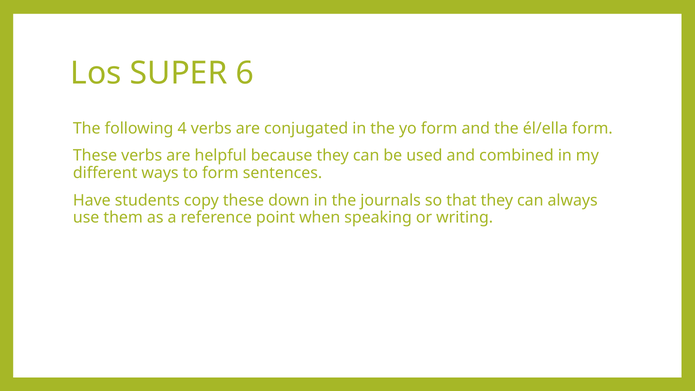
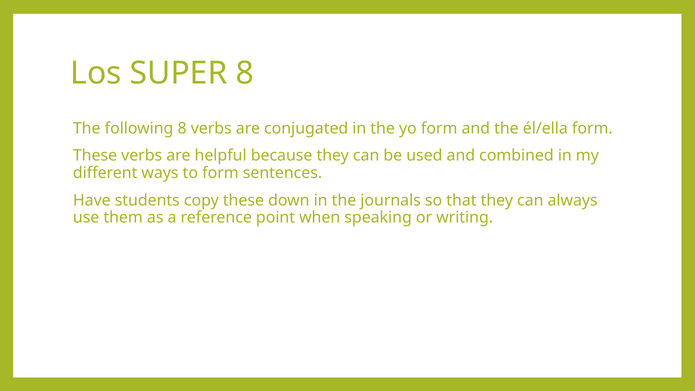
SUPER 6: 6 -> 8 (245, 73)
following 4: 4 -> 8 (182, 128)
